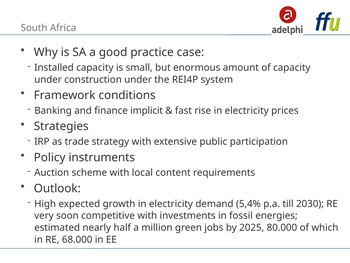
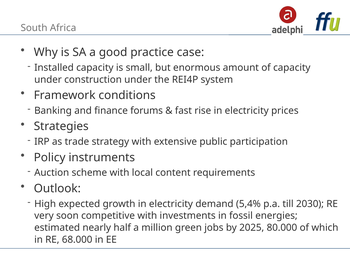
implicit: implicit -> forums (147, 110)
